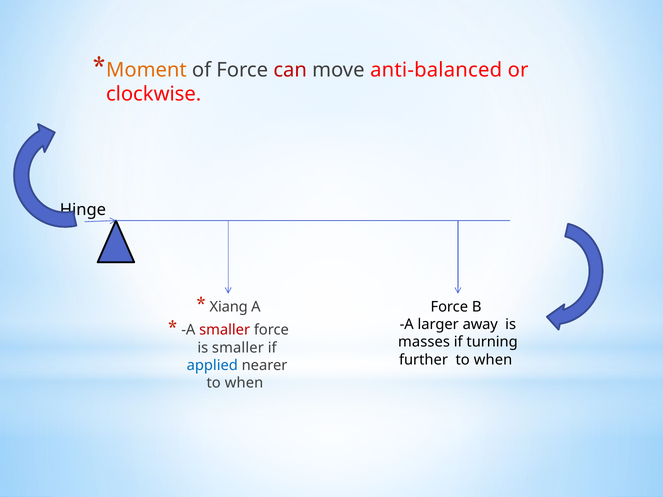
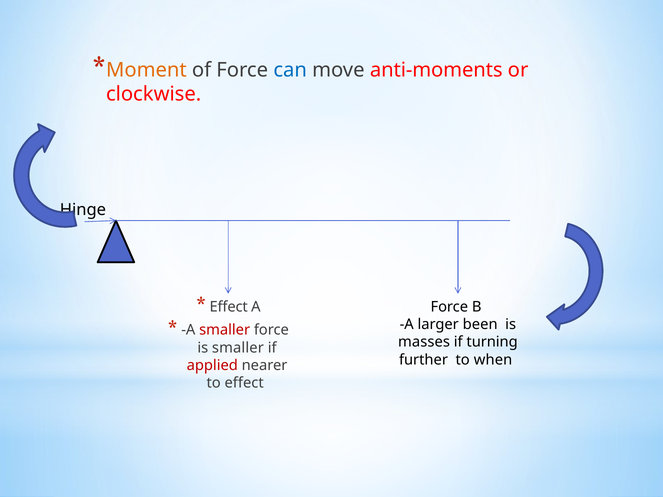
can colour: red -> blue (290, 70)
anti-balanced: anti-balanced -> anti-moments (436, 70)
Xiang: Xiang -> Effect (229, 307)
away: away -> been (480, 325)
applied colour: blue -> red (212, 366)
when: when -> effect (244, 383)
